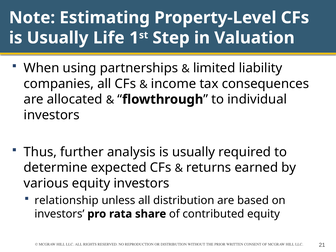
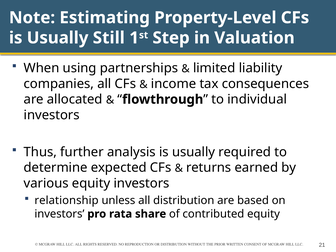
Life: Life -> Still (109, 38)
